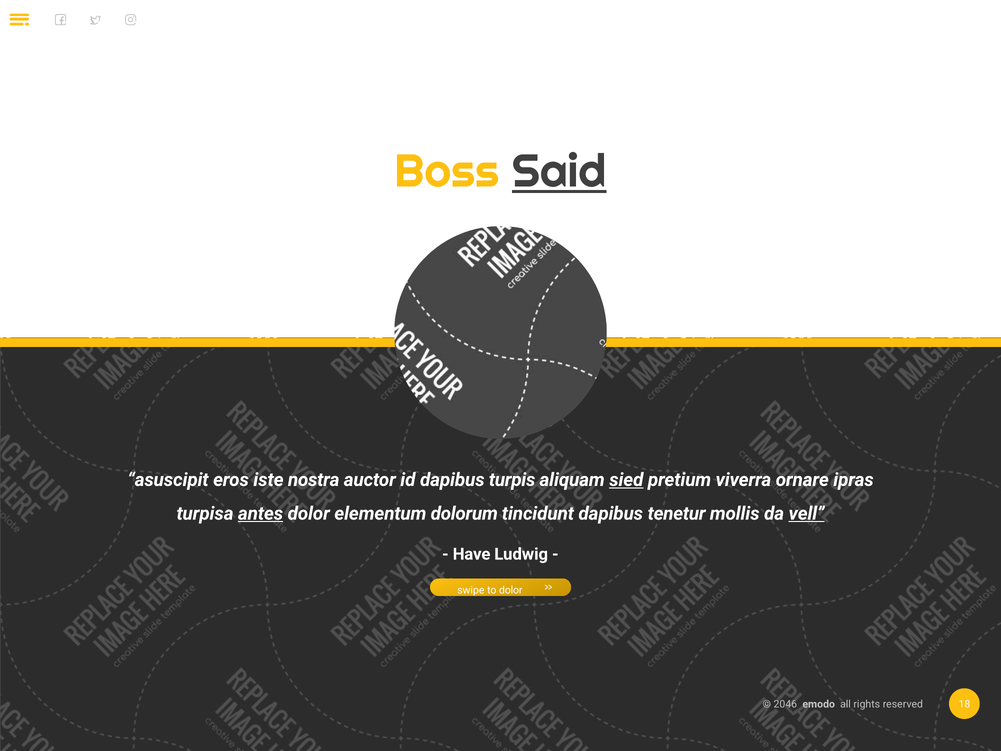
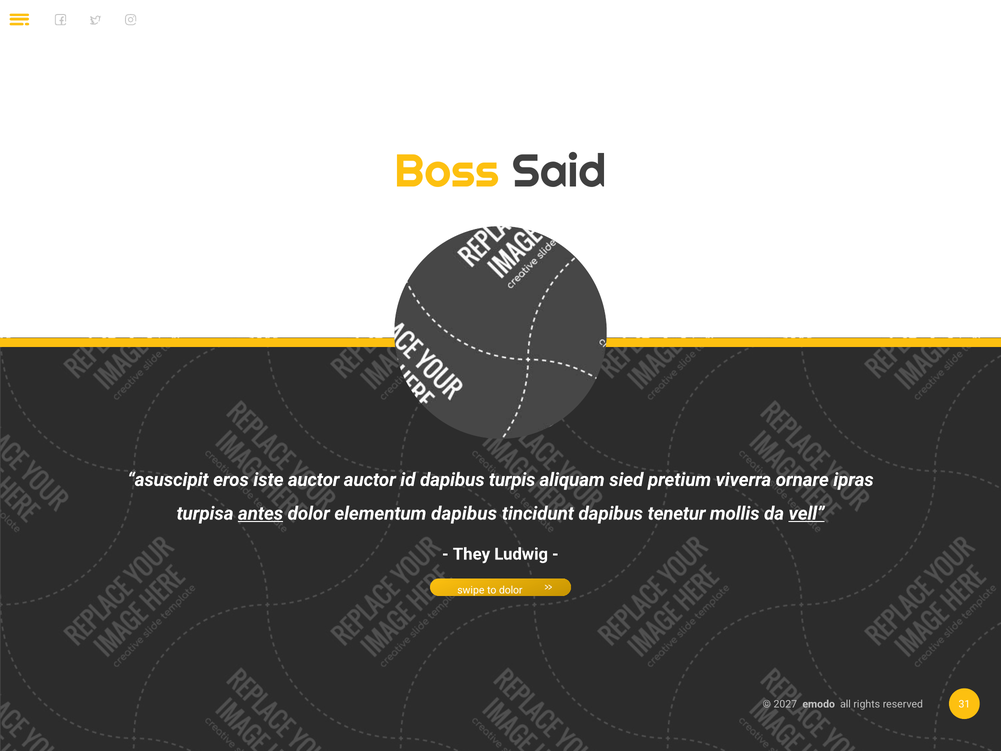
Said underline: present -> none (559, 172)
iste nostra: nostra -> auctor (314, 480)
sied underline: present -> none (626, 480)
elementum dolorum: dolorum -> dapibus (464, 513)
Have: Have -> They (471, 554)
2046: 2046 -> 2027 (785, 704)
18: 18 -> 31 (964, 704)
